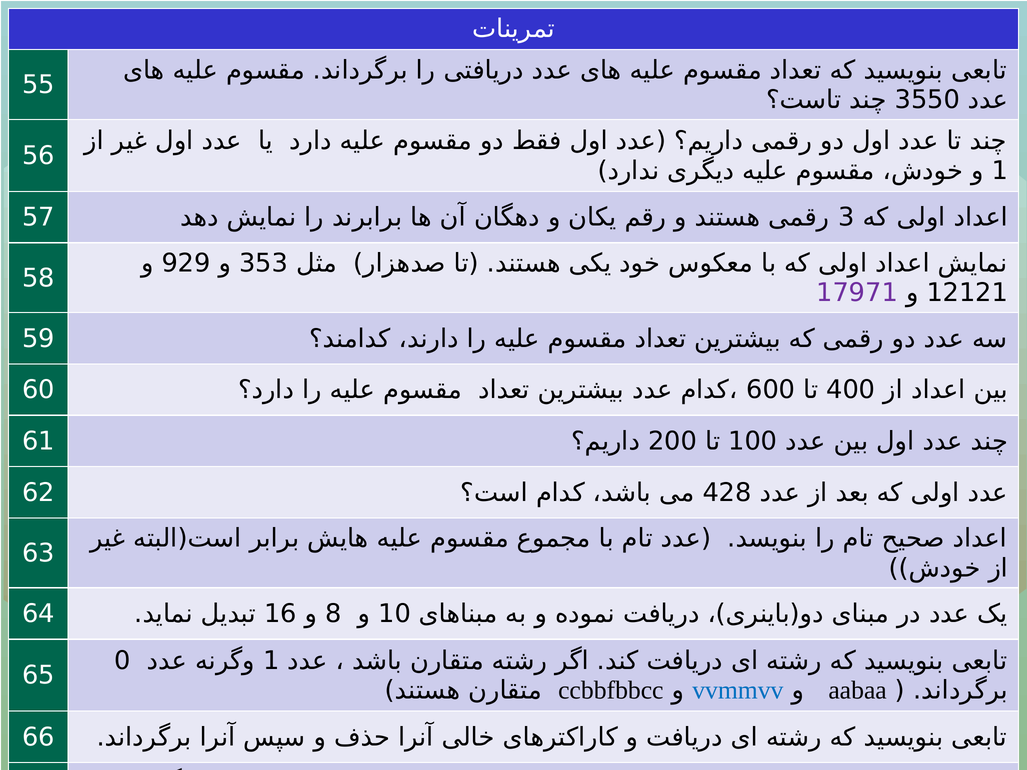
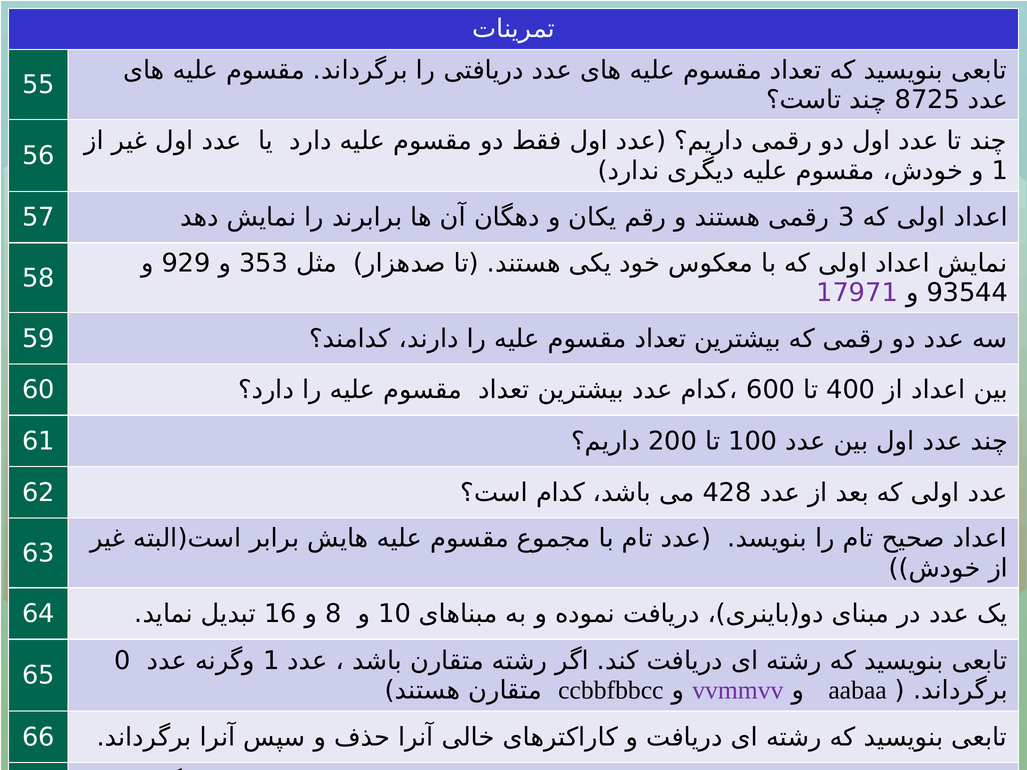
3550: 3550 -> 8725 (927, 100)
12121: 12121 -> 93544 (967, 293)
vvmmvv colour: blue -> purple (738, 691)
